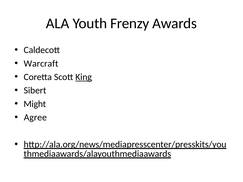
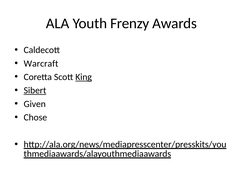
Sibert underline: none -> present (35, 91)
Might: Might -> Given (35, 104)
Agree: Agree -> Chose (35, 118)
